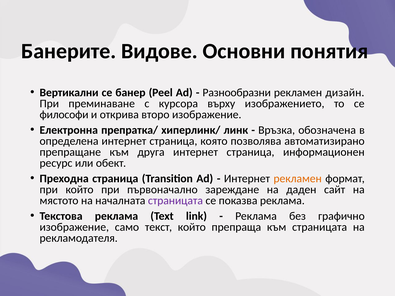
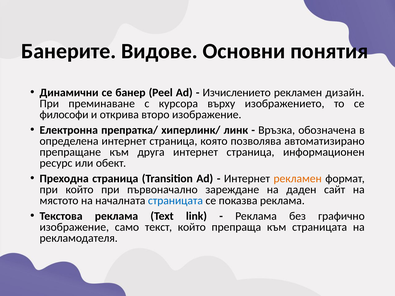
Вертикални: Вертикални -> Динамични (69, 93)
Разнообразни: Разнообразни -> Изчислението (237, 93)
страницата colour: purple -> blue (175, 201)
